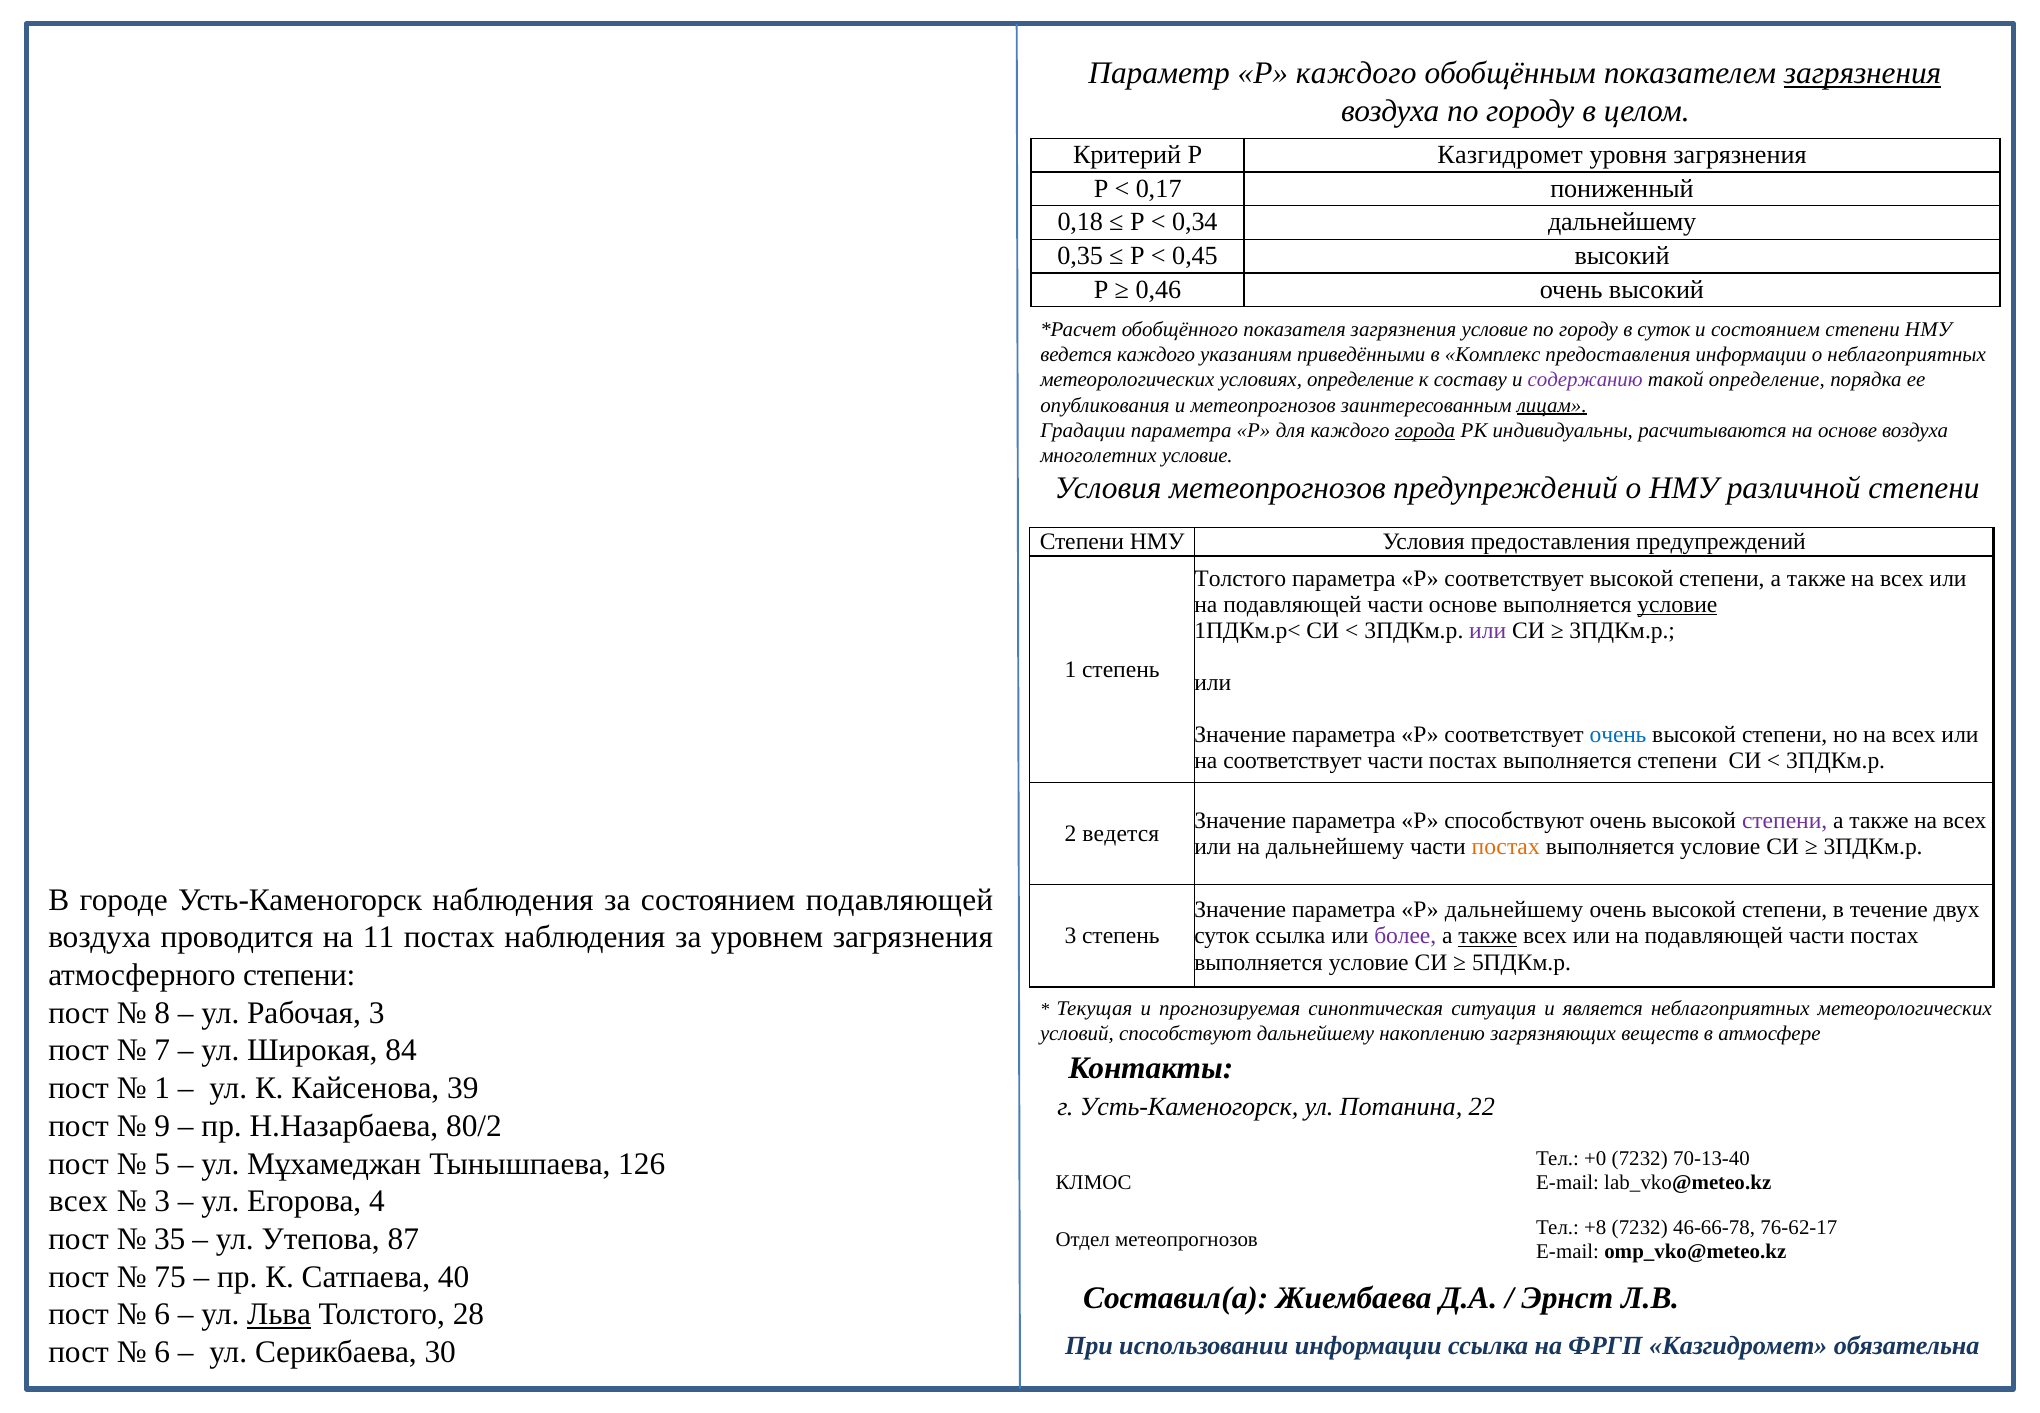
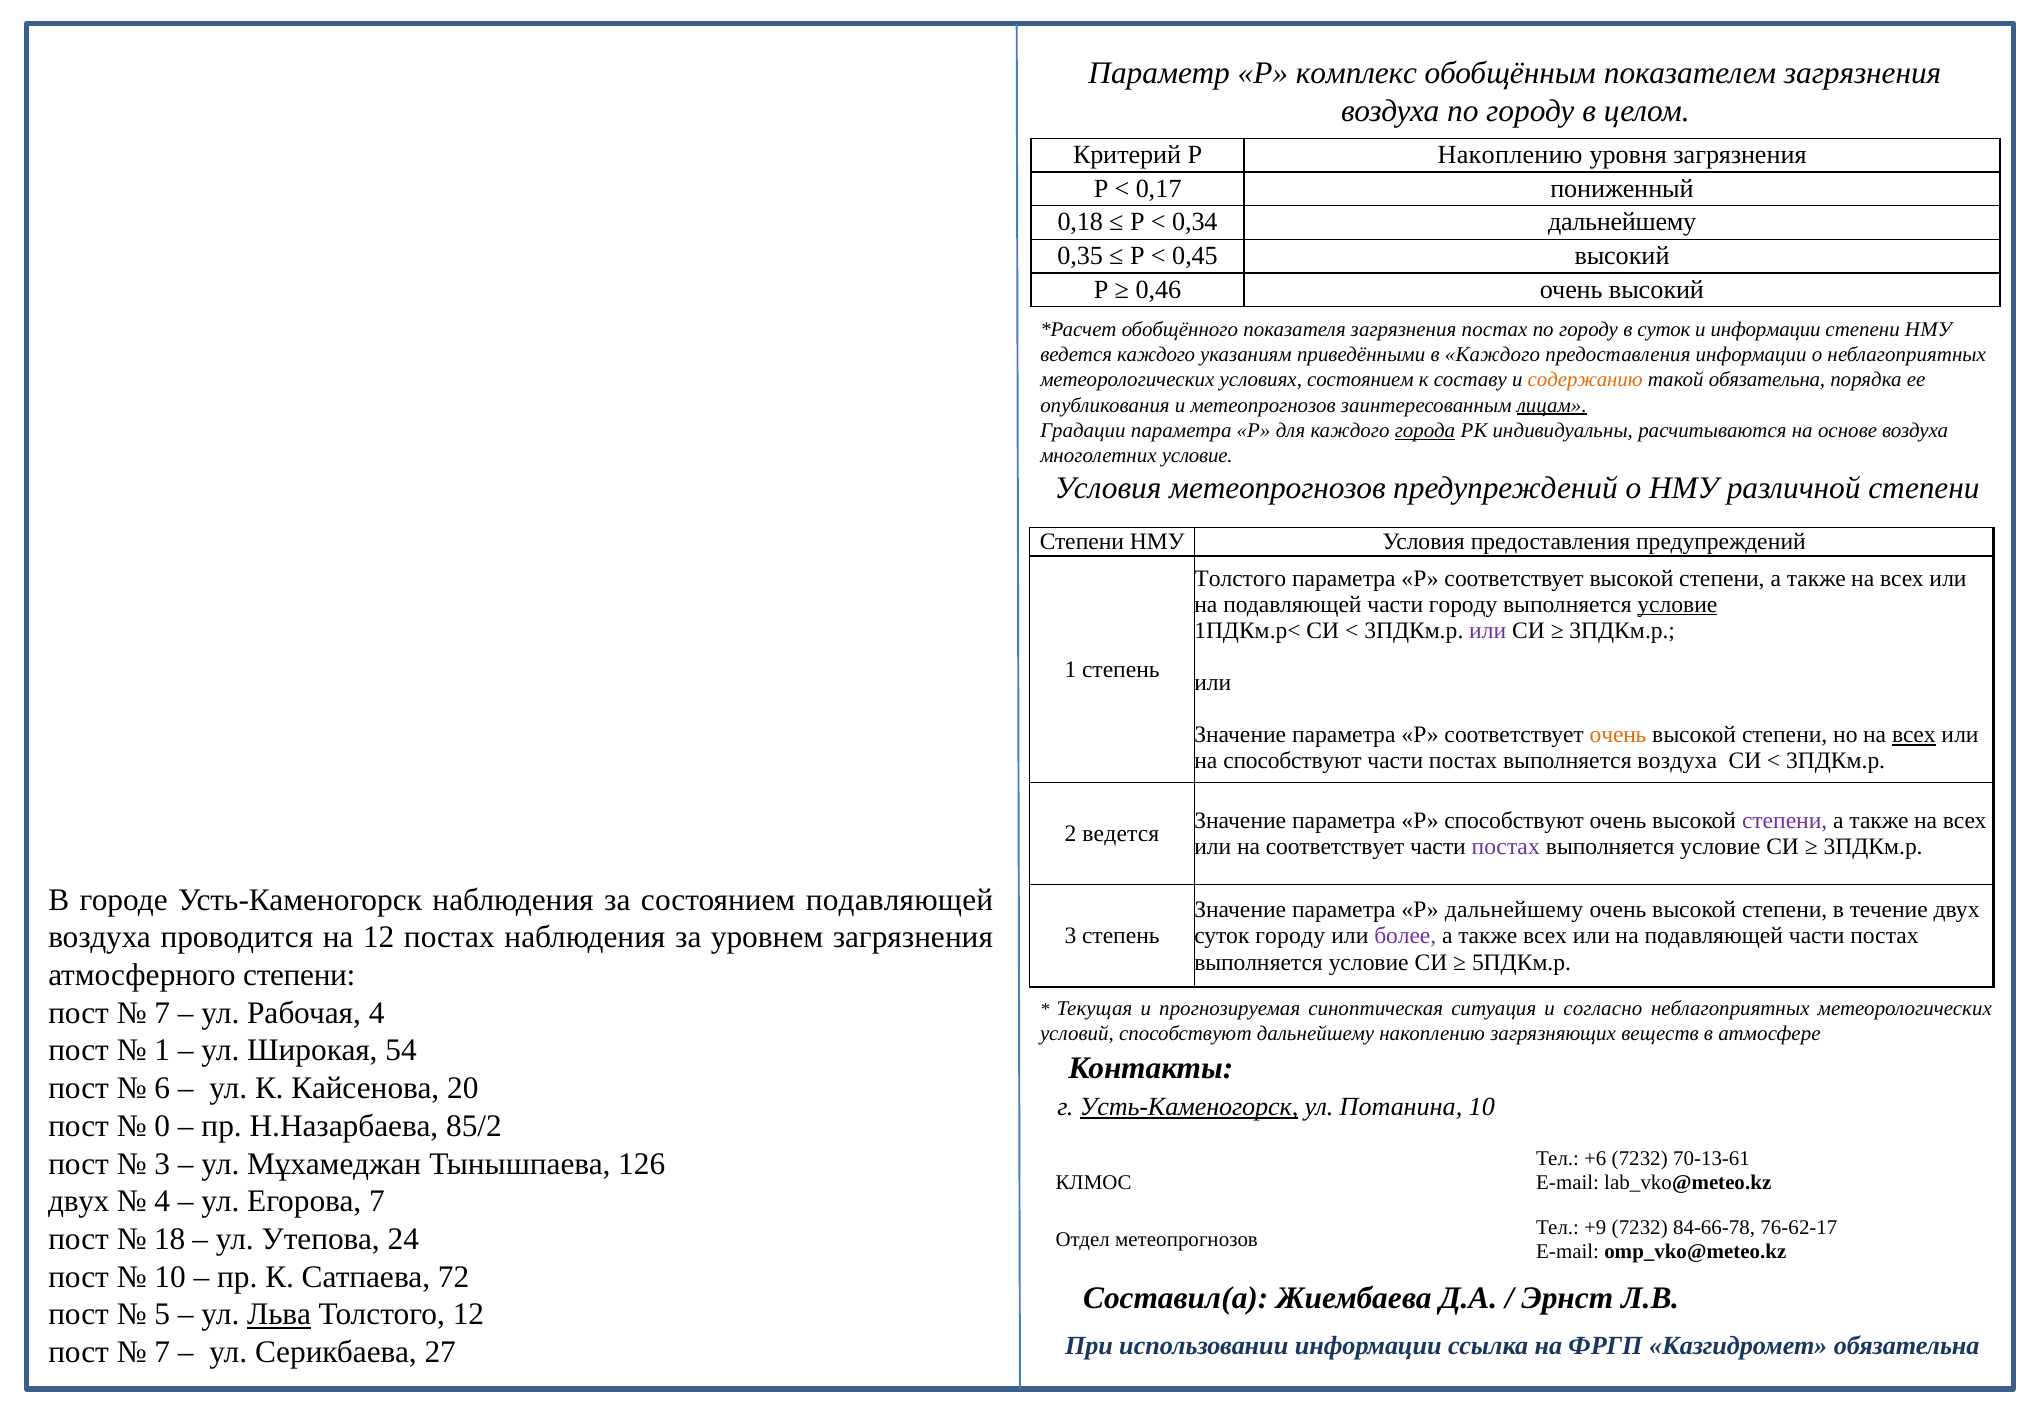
Р каждого: каждого -> комплекс (1356, 73)
загрязнения underline: present -> none (1863, 73)
Р Казгидромет: Казгидромет -> Накоплению (1510, 155)
загрязнения условие: условие -> постах (1495, 330)
и состоянием: состоянием -> информации (1766, 330)
в Комплекс: Комплекс -> Каждого (1493, 355)
условиях определение: определение -> состоянием (1360, 380)
содержанию colour: purple -> orange (1585, 380)
такой определение: определение -> обязательна (1767, 380)
части основе: основе -> городу (1463, 604)
очень colour: blue -> orange (1618, 735)
всех underline: none -> present (1914, 735)
на соответствует: соответствует -> способствуют (1293, 761)
выполняется степени: степени -> воздуха (1677, 761)
на дальнейшему: дальнейшему -> соответствует (1335, 847)
постах colour: orange -> purple (1506, 847)
на 11: 11 -> 12 (379, 937)
суток ссылка: ссылка -> городу (1290, 936)
также underline: present -> none (1488, 936)
8: 8 -> 7 (162, 1012)
Рабочая 3: 3 -> 4 (377, 1012)
является: является -> согласно (1603, 1008)
7: 7 -> 1 (162, 1050)
84: 84 -> 54 (401, 1050)
1: 1 -> 6 (162, 1088)
39: 39 -> 20 (463, 1088)
Усть-Каменогорск underline: none -> present (1189, 1106)
Потанина 22: 22 -> 10 (1482, 1106)
9: 9 -> 0 (162, 1125)
80/2: 80/2 -> 85/2 (474, 1125)
5: 5 -> 3 (162, 1163)
+0: +0 -> +6 (1595, 1158)
70-13-40: 70-13-40 -> 70-13-61 (1711, 1158)
всех: всех -> двух (79, 1201)
3: 3 -> 4 (162, 1201)
Егорова 4: 4 -> 7 (377, 1201)
+8: +8 -> +9 (1595, 1227)
46-66-78: 46-66-78 -> 84-66-78 (1714, 1227)
35: 35 -> 18 (170, 1238)
87: 87 -> 24 (403, 1238)
75: 75 -> 10 (170, 1276)
40: 40 -> 72 (454, 1276)
6: 6 -> 5 (162, 1314)
Толстого 28: 28 -> 12 (468, 1314)
6: 6 -> 7 (162, 1351)
30: 30 -> 27 (440, 1351)
